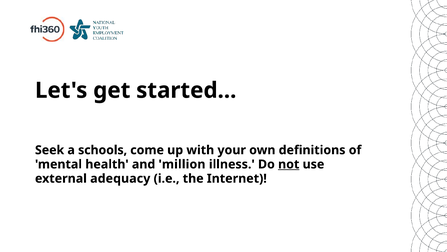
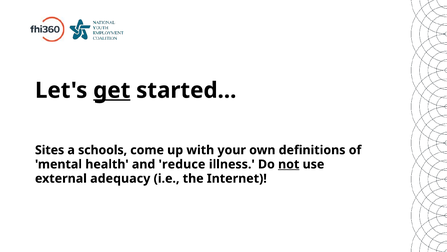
get underline: none -> present (112, 90)
Seek: Seek -> Sites (50, 150)
million: million -> reduce (182, 164)
